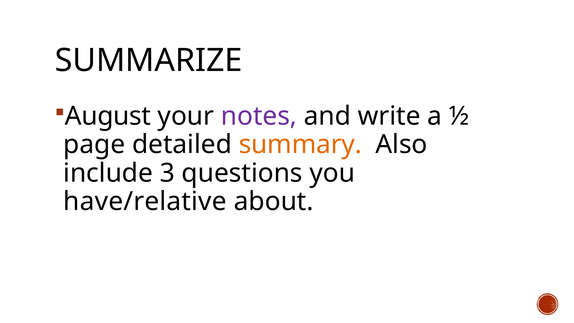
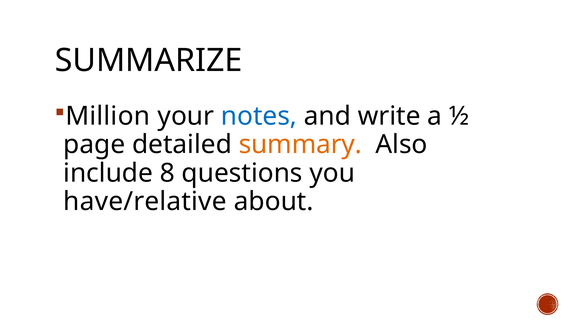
August: August -> Million (108, 116)
notes colour: purple -> blue (259, 116)
3: 3 -> 8 (167, 173)
